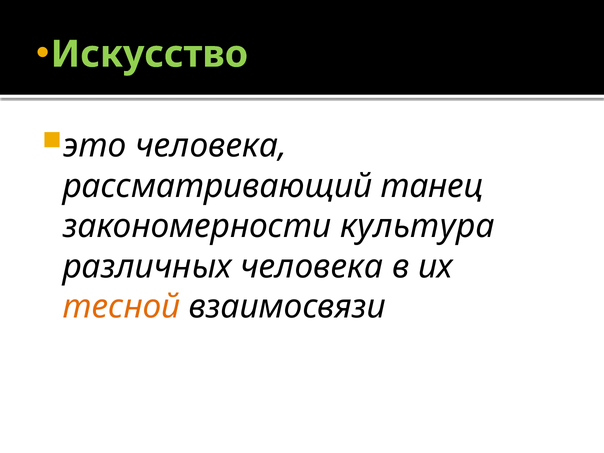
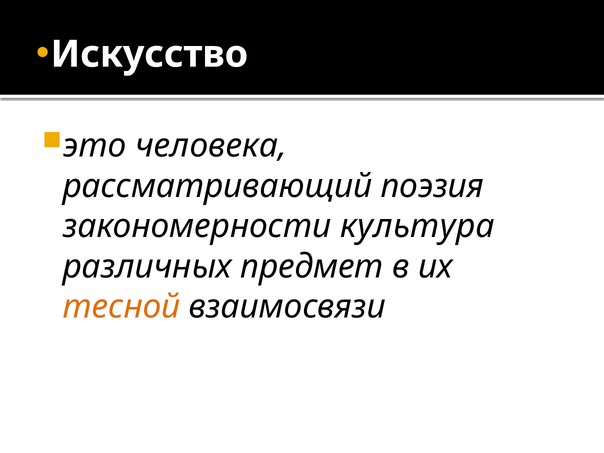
Искусство colour: light green -> white (149, 54)
танец: танец -> поэзия (432, 186)
различных человека: человека -> предмет (312, 266)
